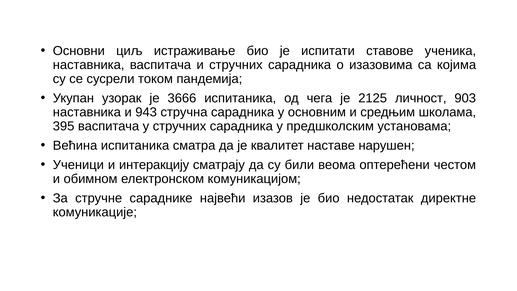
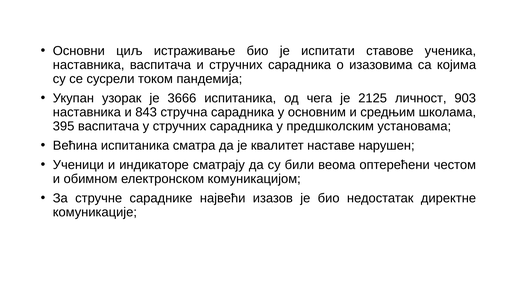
943: 943 -> 843 (146, 112)
интеракцију: интеракцију -> индикаторе (154, 165)
